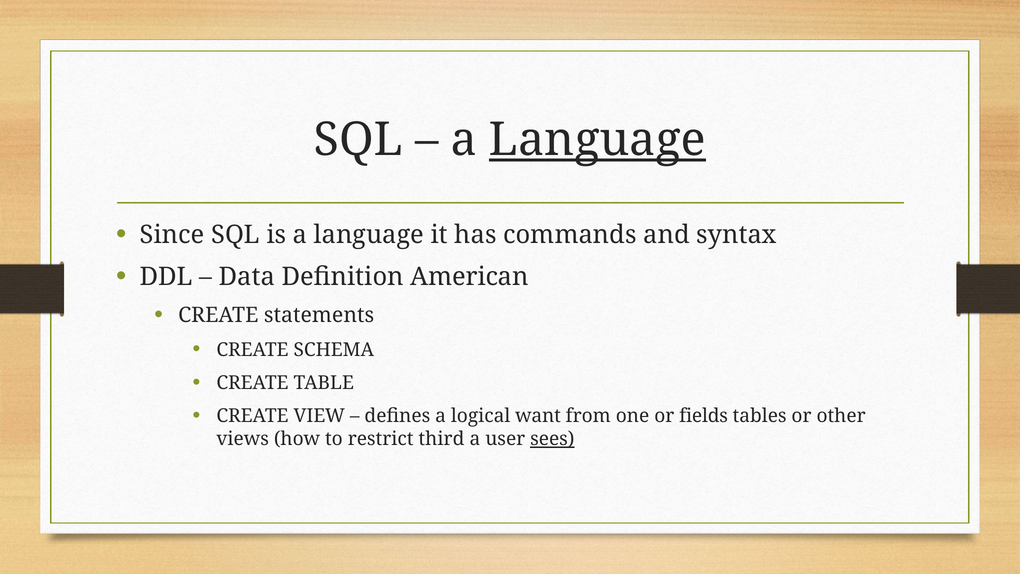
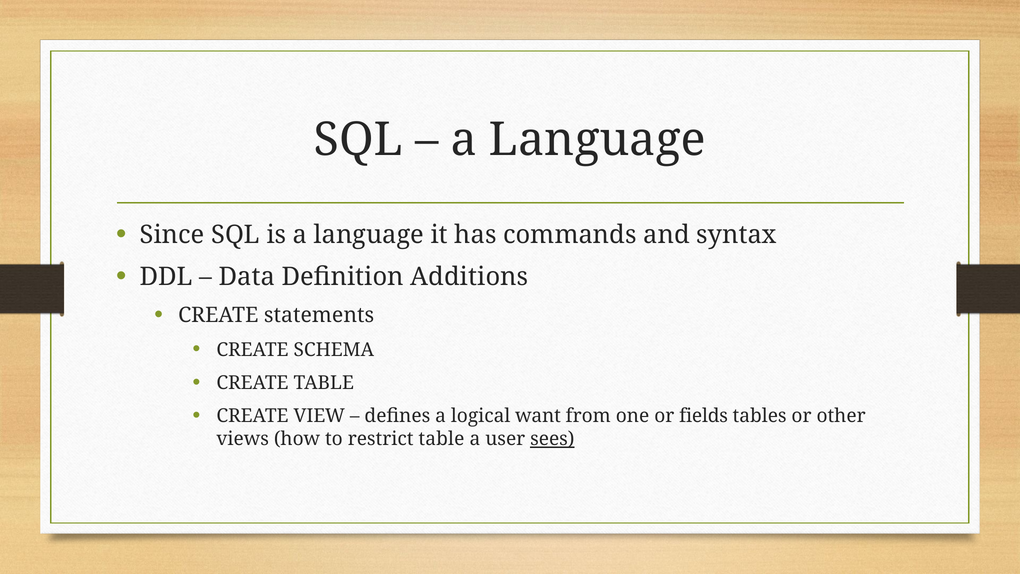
Language underline: present -> none (597, 140)
American: American -> Additions (469, 277)
restrict third: third -> table (441, 439)
